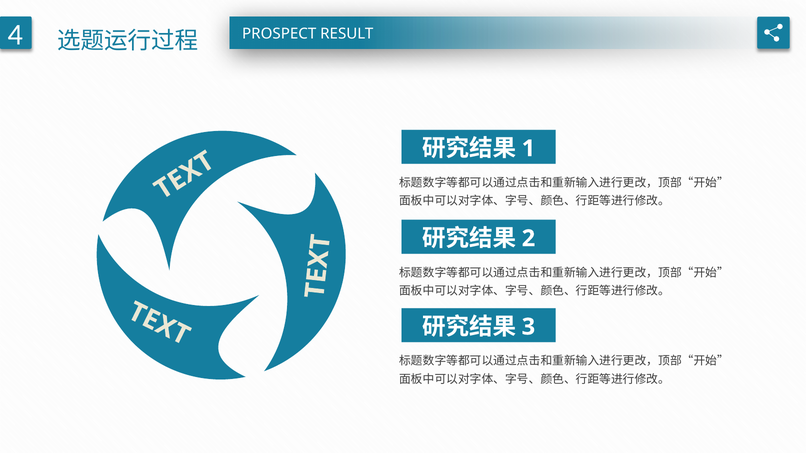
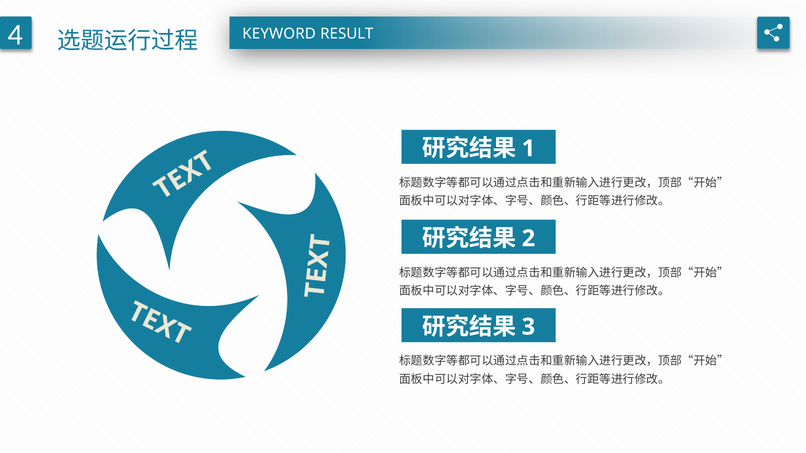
PROSPECT: PROSPECT -> KEYWORD (279, 34)
